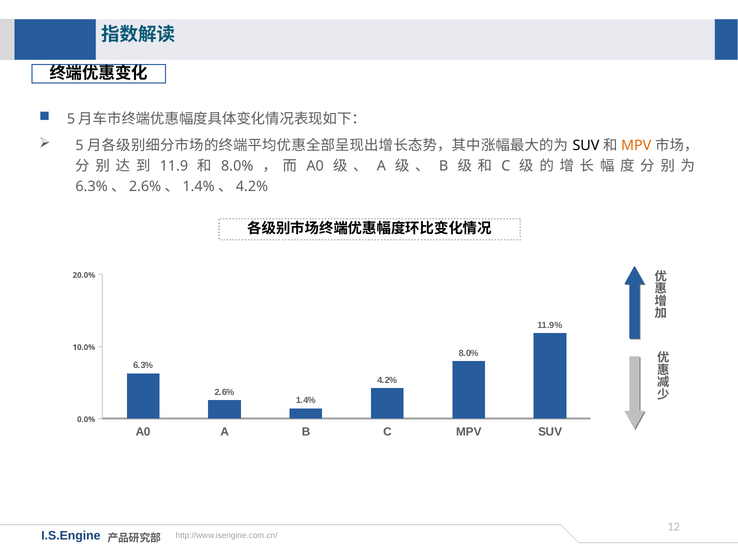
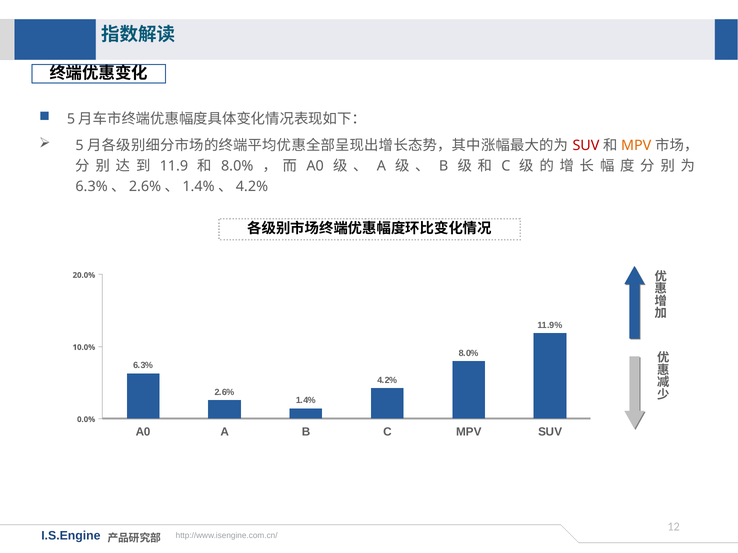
SUV colour: black -> red (586, 146)
